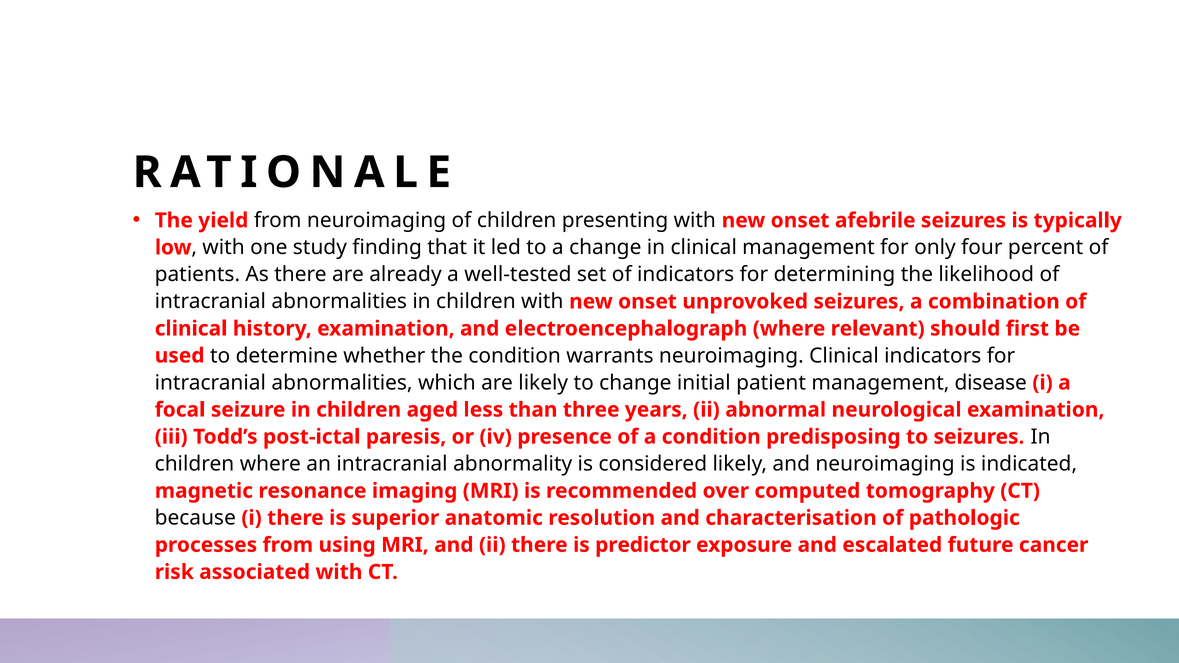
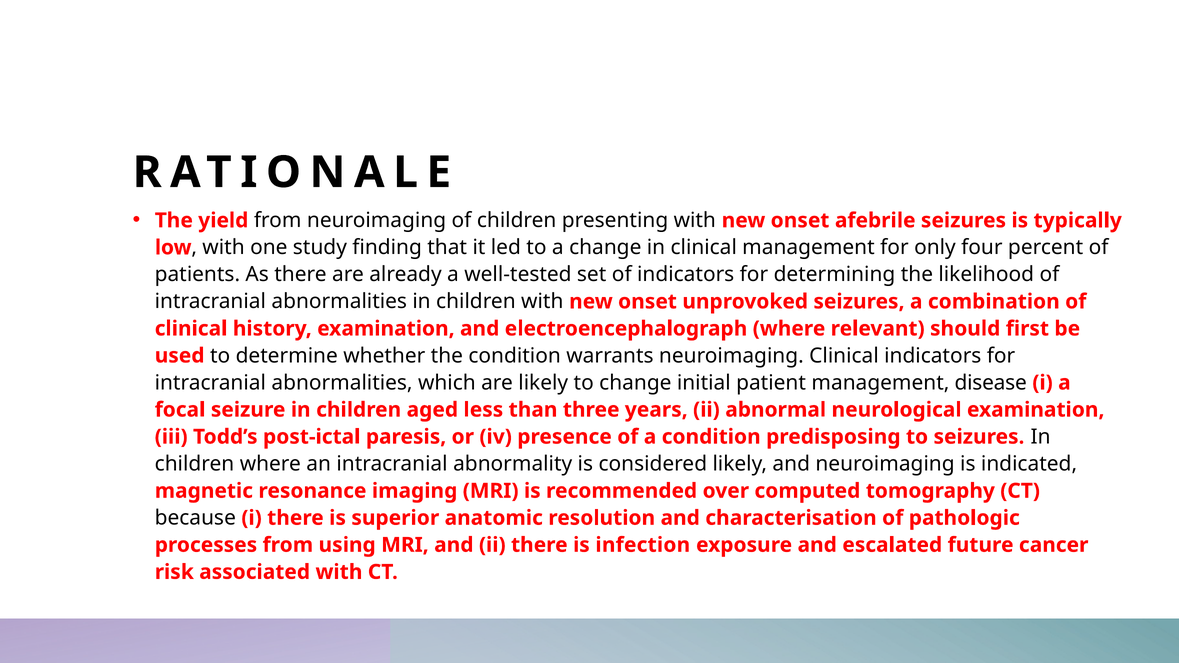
predictor: predictor -> infection (643, 545)
